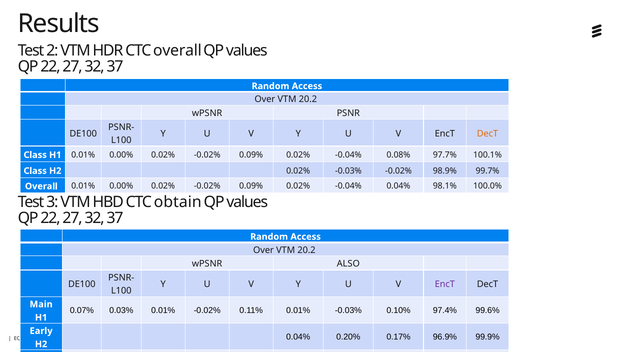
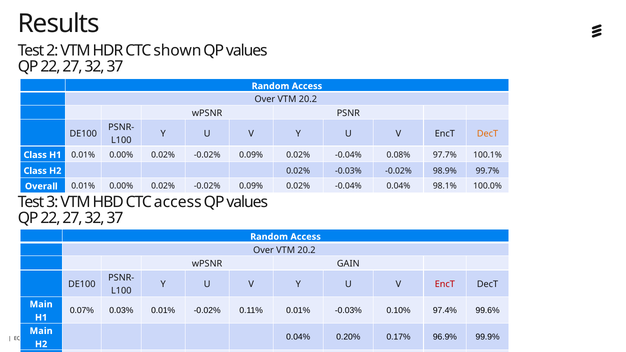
CTC overall: overall -> shown (177, 50)
CTC obtain: obtain -> access (178, 202)
ALSO: ALSO -> GAIN (348, 264)
EncT colour: purple -> red (445, 284)
Early: Early -> Main (41, 331)
